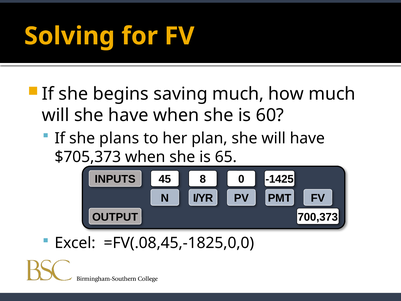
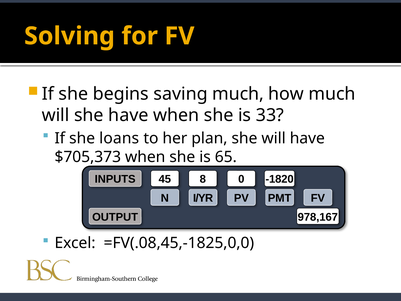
60: 60 -> 33 (270, 115)
plans: plans -> loans (119, 138)
-1425: -1425 -> -1820 (280, 179)
700,373: 700,373 -> 978,167 (318, 217)
